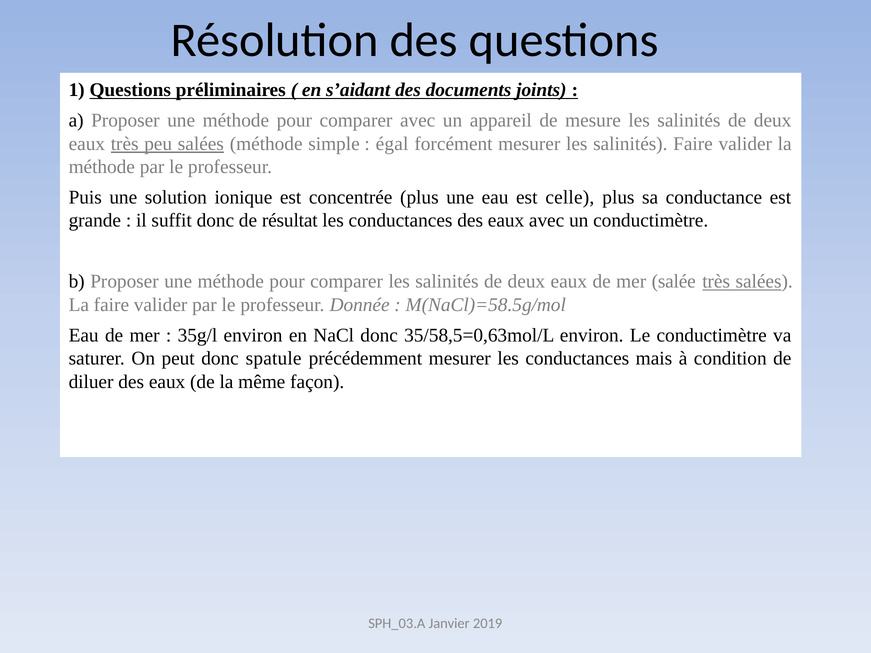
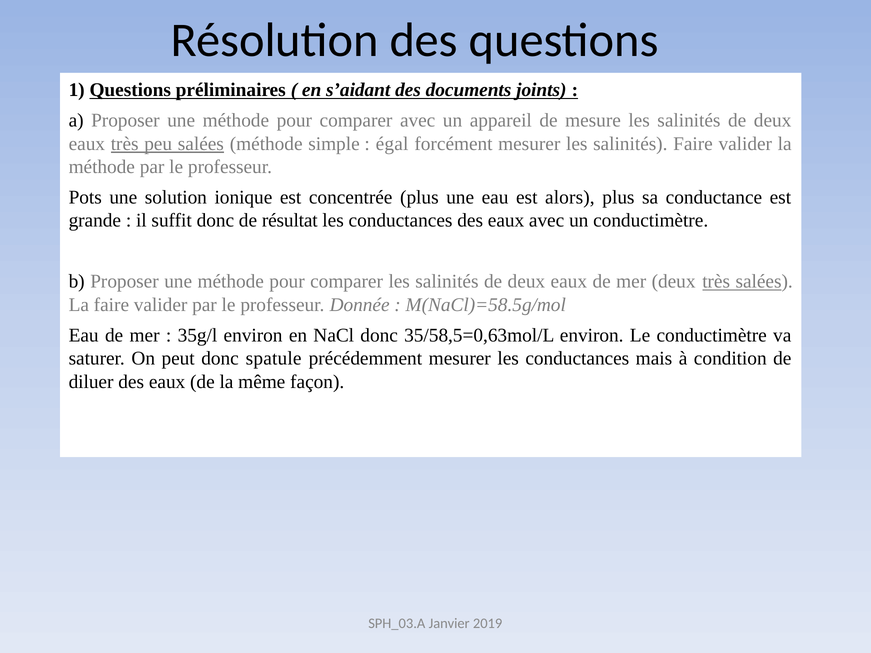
Puis: Puis -> Pots (85, 197)
celle: celle -> alors (570, 197)
mer salée: salée -> deux (674, 282)
